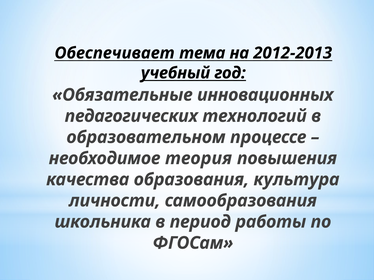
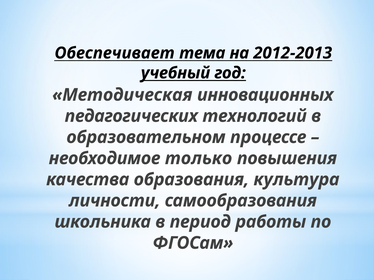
Обязательные: Обязательные -> Методическая (122, 95)
теория: теория -> только (199, 159)
